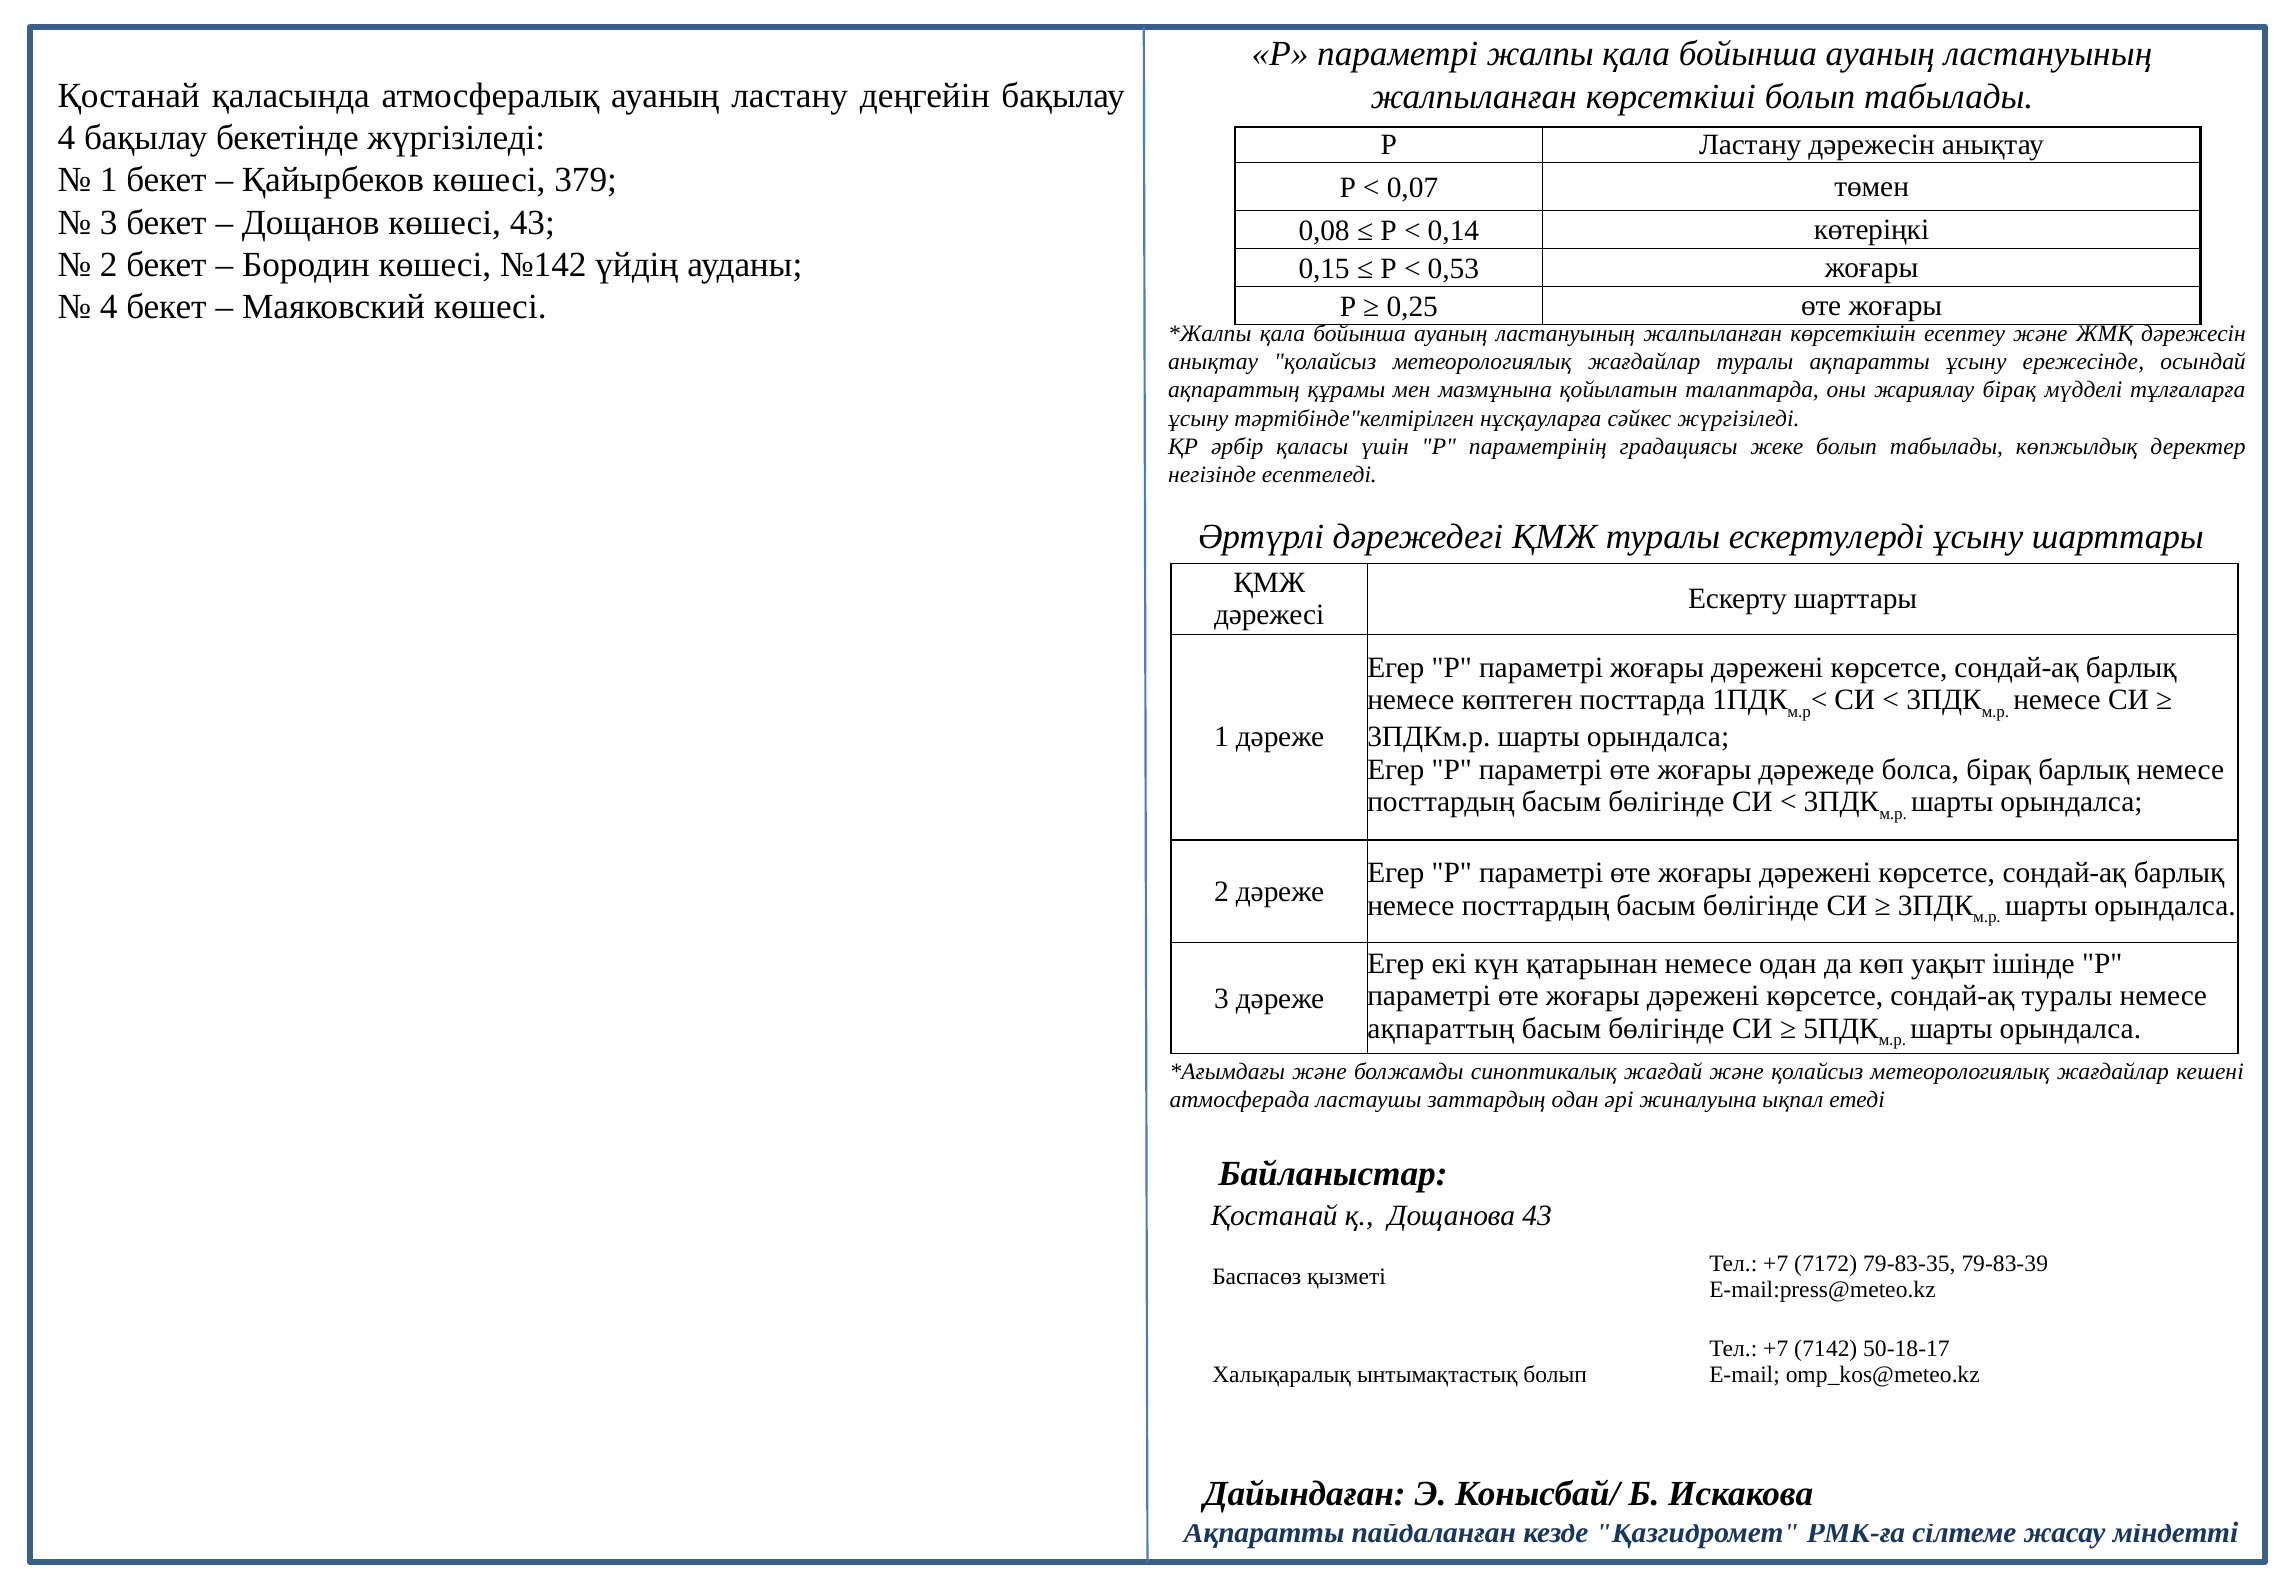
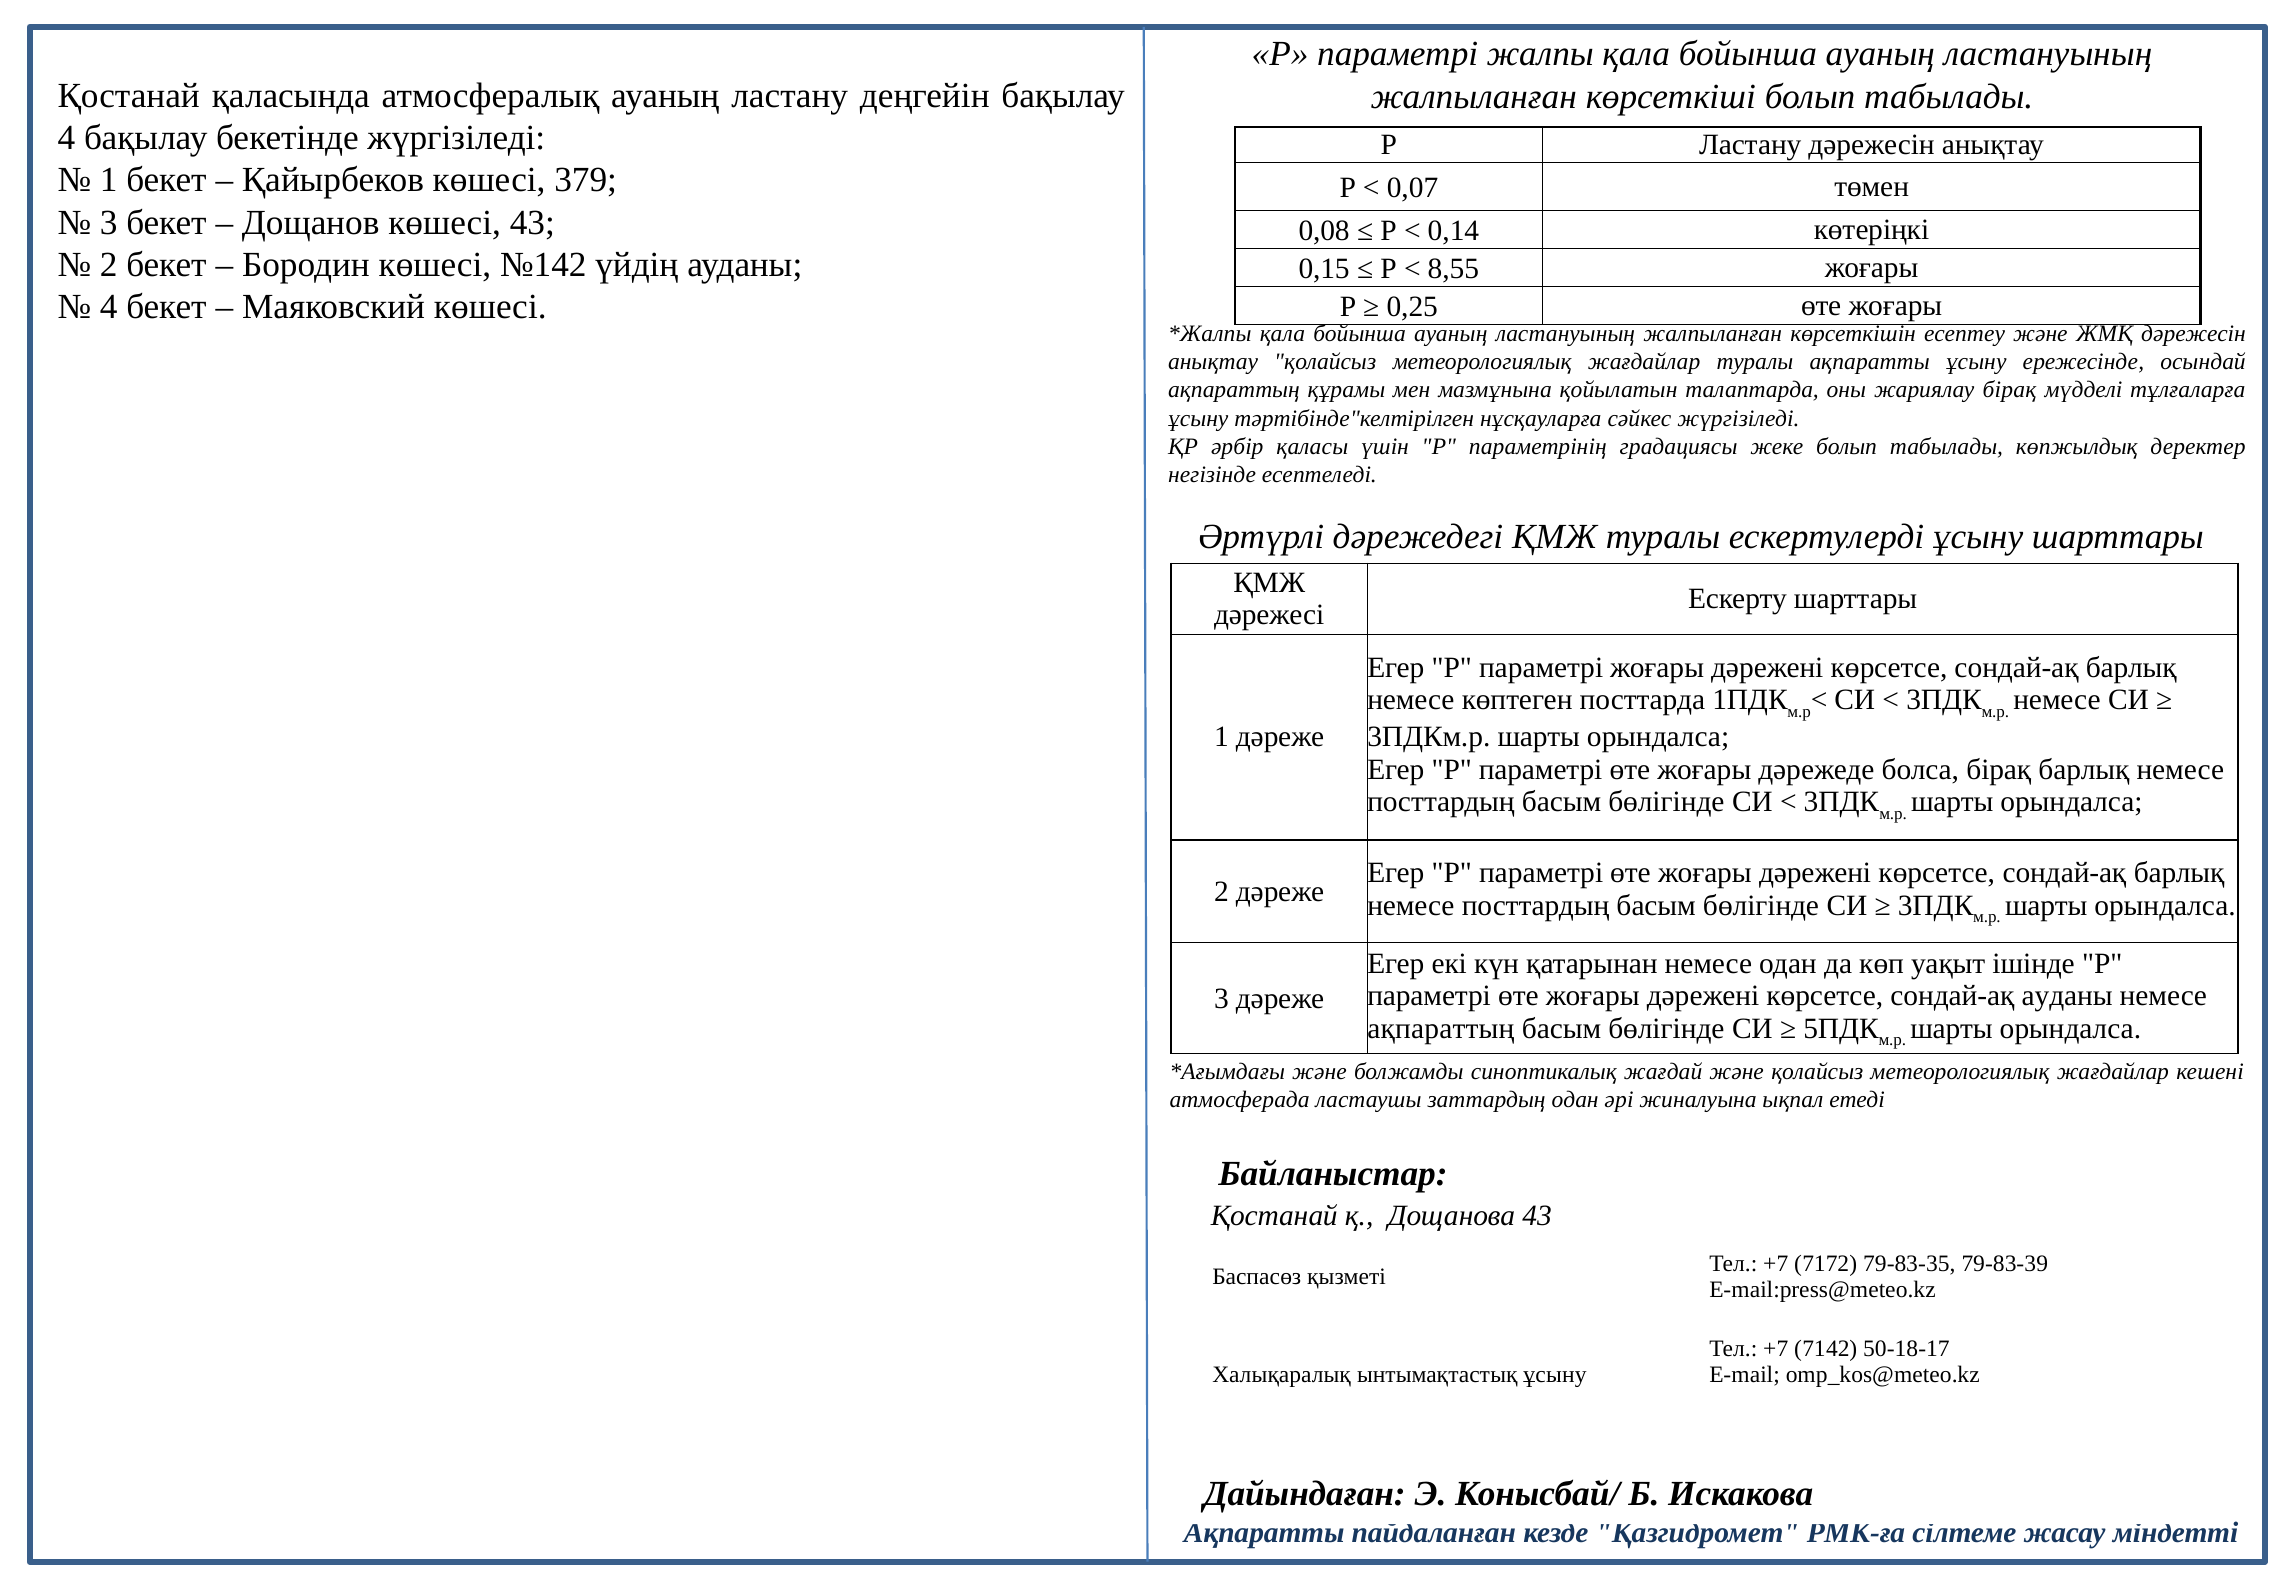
0,53: 0,53 -> 8,55 (1453, 269)
сондай-ақ туралы: туралы -> ауданы (2067, 996)
ынтымақтастық болып: болып -> ұсыну (1555, 1375)
